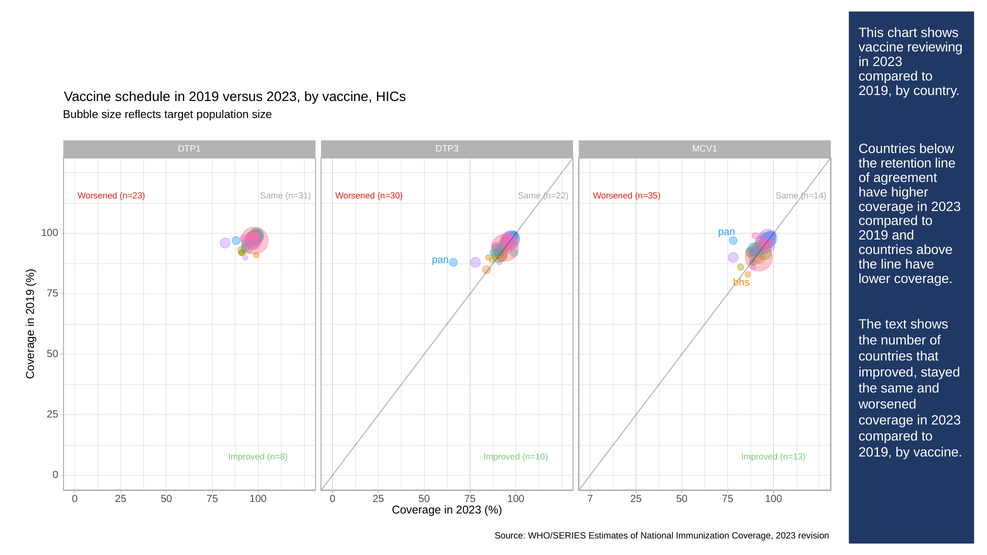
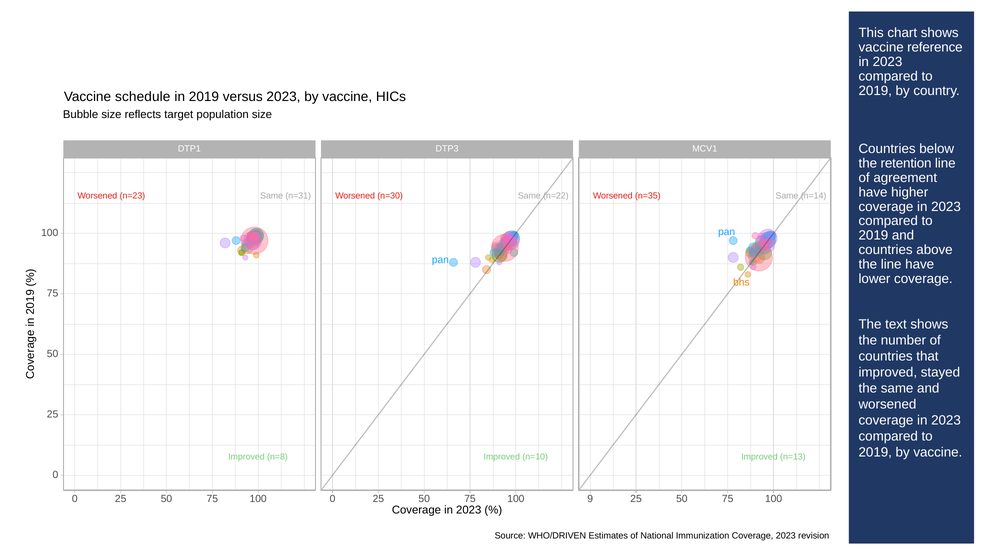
reviewing: reviewing -> reference (935, 47)
100 7: 7 -> 9 (590, 499)
WHO/SERIES: WHO/SERIES -> WHO/DRIVEN (557, 536)
